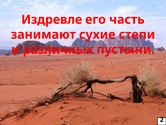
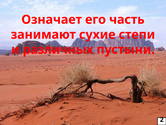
Издревле: Издревле -> Означает (52, 20)
